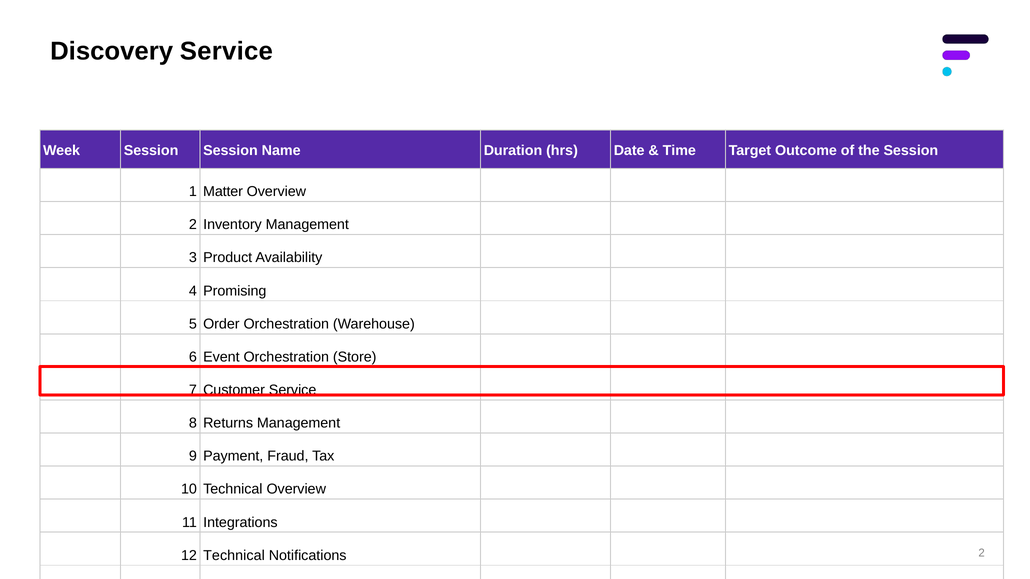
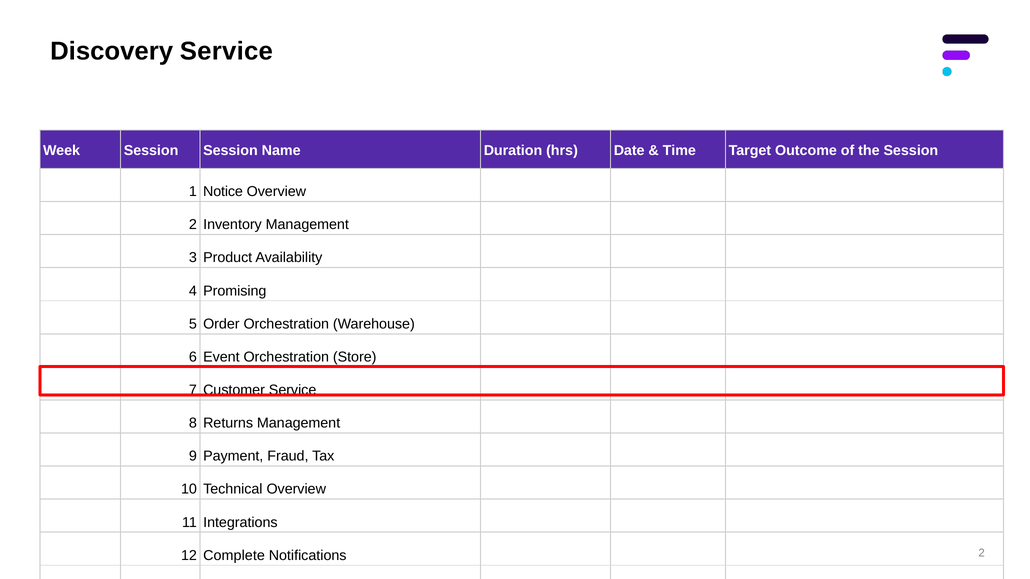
Matter: Matter -> Notice (223, 192)
12 Technical: Technical -> Complete (234, 556)
